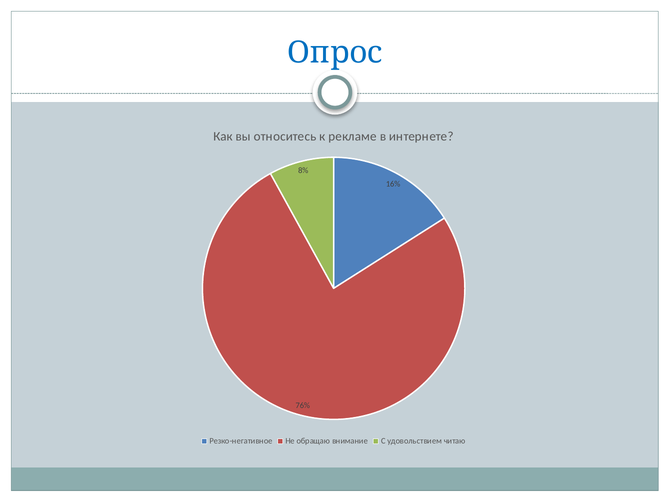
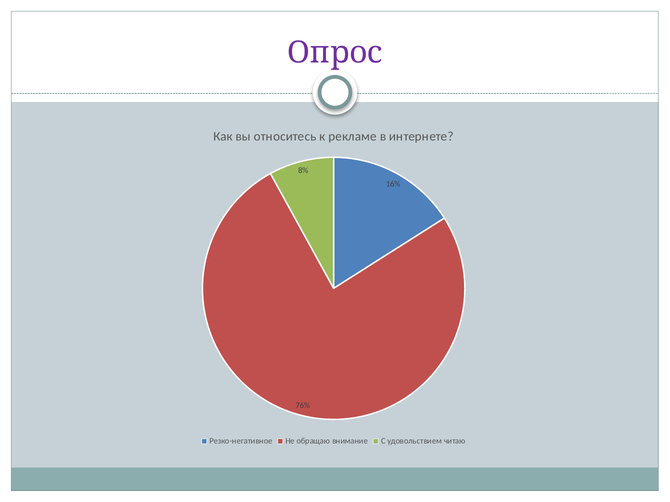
Опрос colour: blue -> purple (335, 53)
